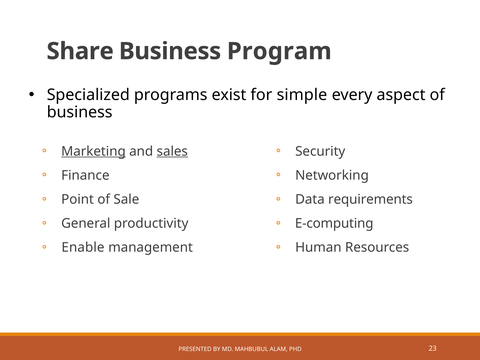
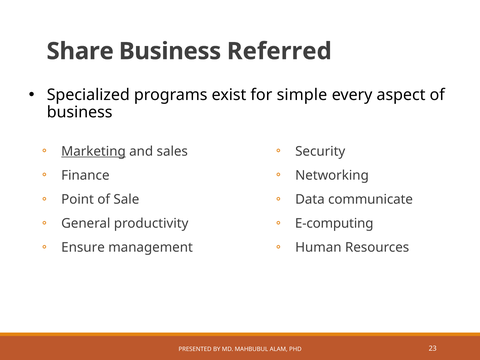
Program: Program -> Referred (279, 51)
sales underline: present -> none (172, 151)
requirements: requirements -> communicate (371, 199)
Enable: Enable -> Ensure (83, 248)
